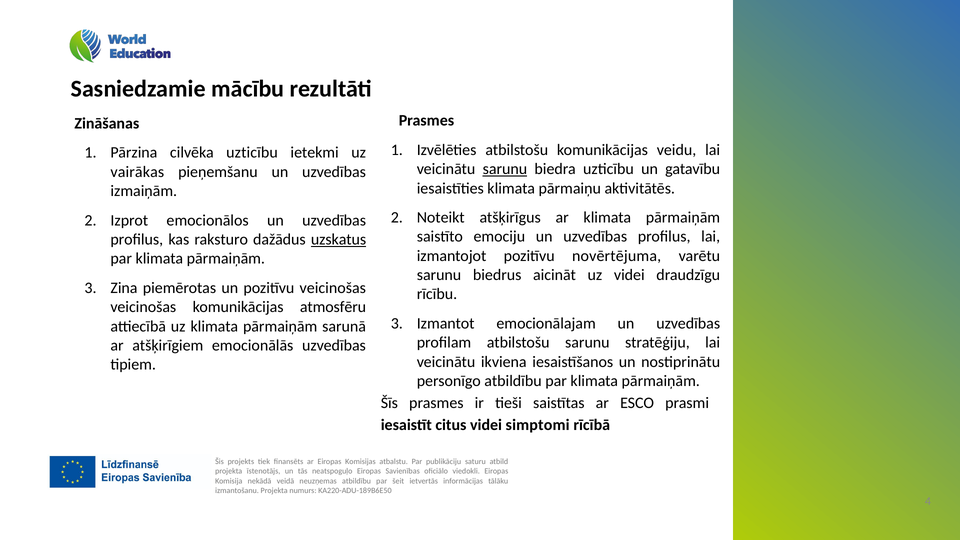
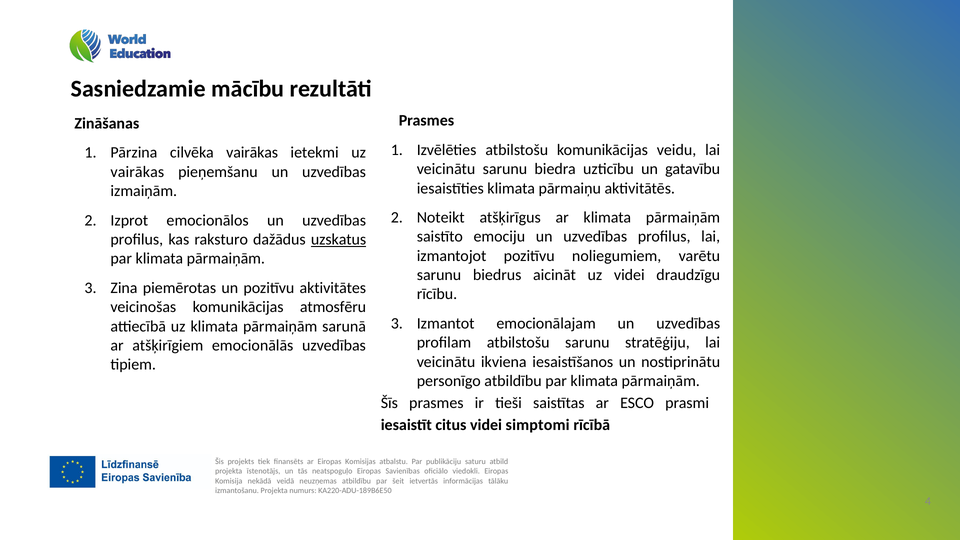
cilvēka uzticību: uzticību -> vairākas (252, 153)
sarunu underline: present -> none (505, 169)
novērtējuma: novērtējuma -> noliegumiem (617, 256)
pozitīvu veicinošas: veicinošas -> aktivitātes (333, 288)
